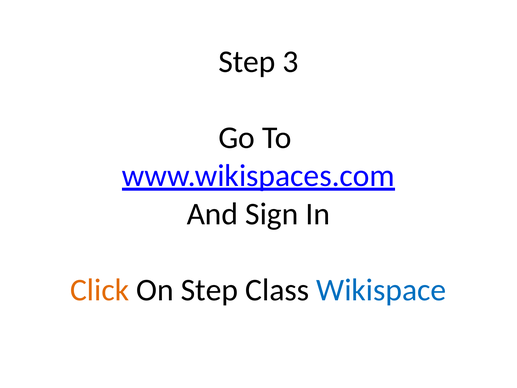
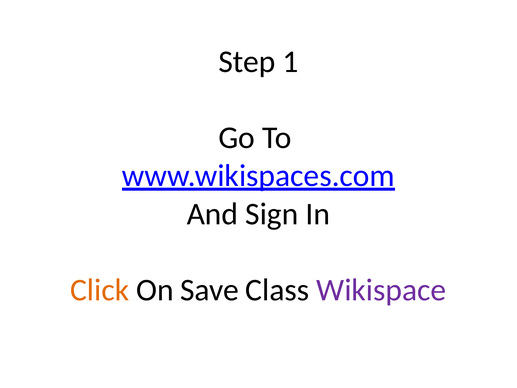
3: 3 -> 1 (291, 62)
On Step: Step -> Save (210, 290)
Wikispace colour: blue -> purple (381, 290)
